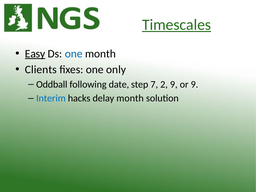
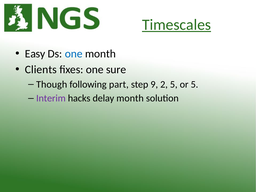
Easy underline: present -> none (35, 54)
only: only -> sure (116, 70)
Oddball: Oddball -> Though (52, 84)
date: date -> part (119, 84)
7: 7 -> 9 (154, 84)
2 9: 9 -> 5 (174, 84)
or 9: 9 -> 5 (194, 84)
Interim colour: blue -> purple (51, 98)
